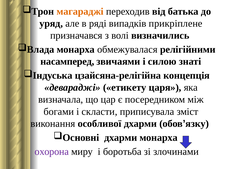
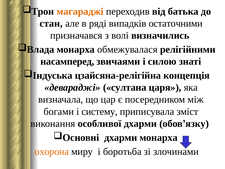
уряд: уряд -> стан (51, 23)
прикріплене: прикріплене -> остаточними (176, 23)
етикету: етикету -> султана (125, 87)
скласти: скласти -> систему (100, 111)
охорона colour: purple -> orange (52, 151)
